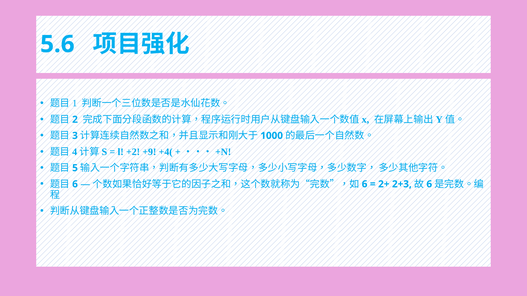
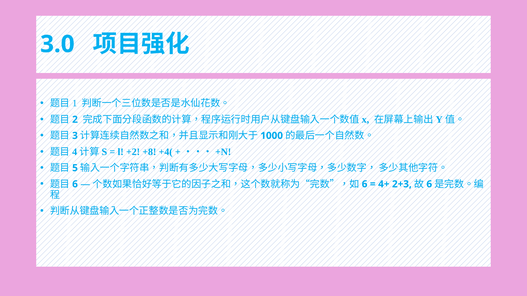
5.6: 5.6 -> 3.0 (57, 44)
+9: +9 -> +8 (149, 152)
2+: 2+ -> 4+ (384, 184)
